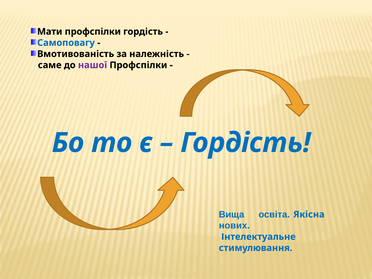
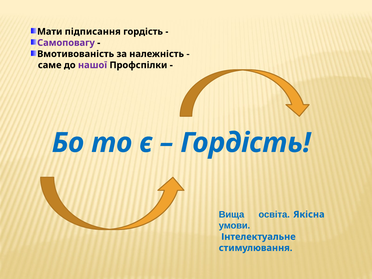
Мати профспілки: профспілки -> підписання (93, 32)
Самоповагу colour: blue -> purple (66, 43)
нових: нових -> умови (234, 226)
